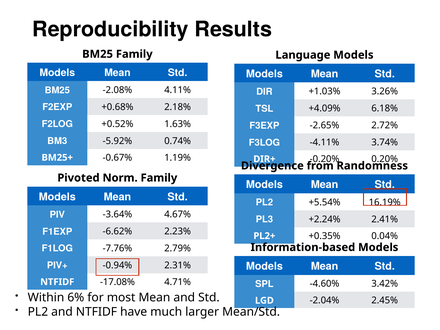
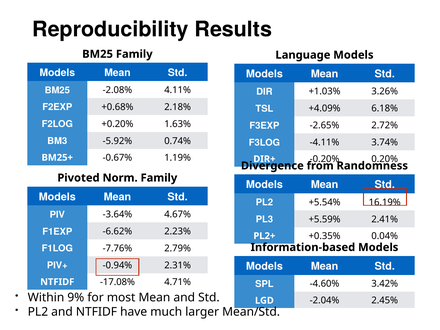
+0.52%: +0.52% -> +0.20% (117, 124)
+2.24%: +2.24% -> +5.59% (325, 219)
6%: 6% -> 9% (76, 297)
